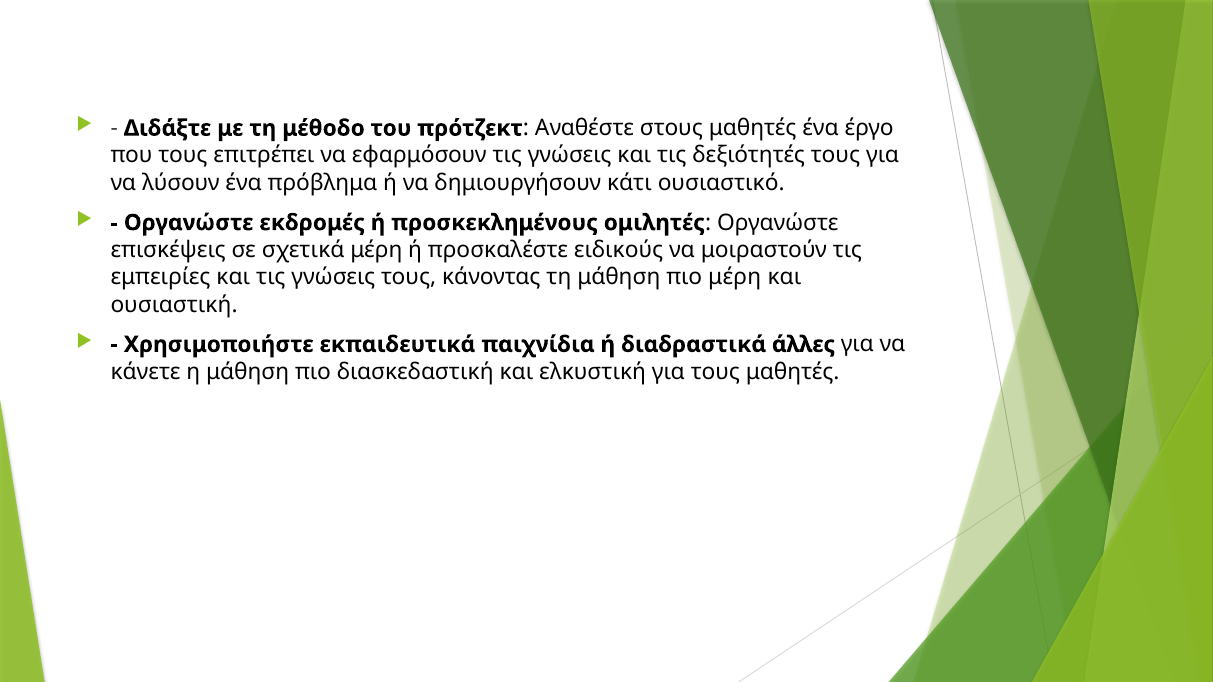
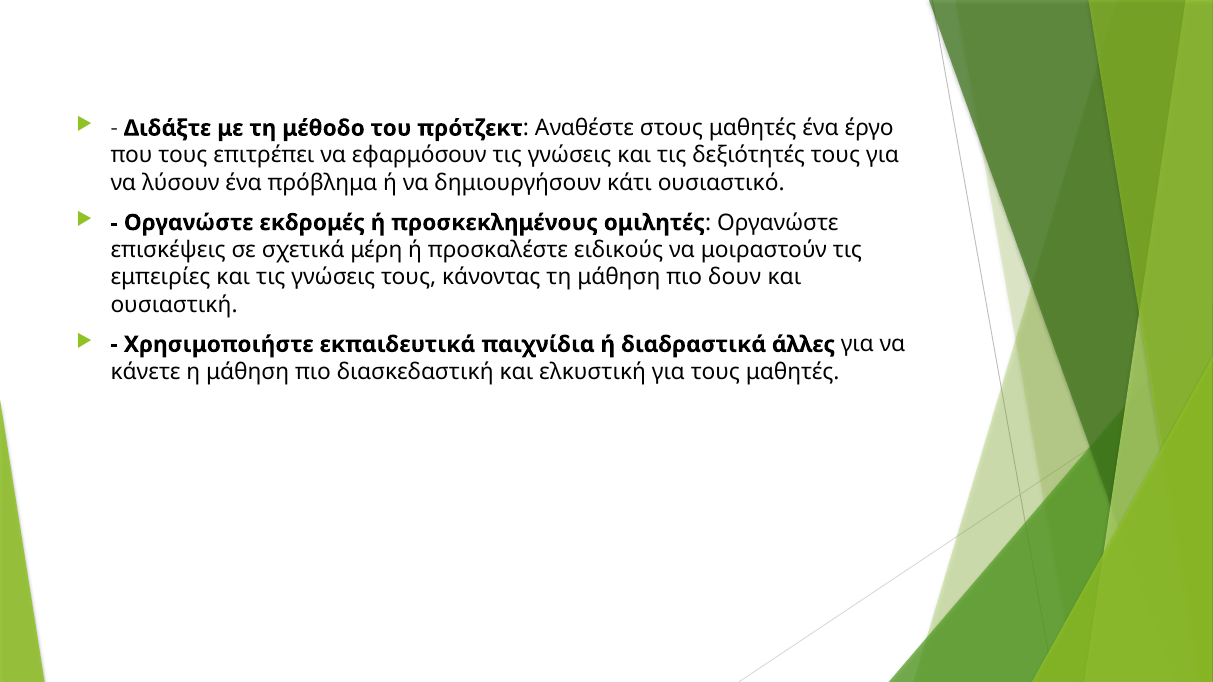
πιο μέρη: μέρη -> δουν (735, 277)
